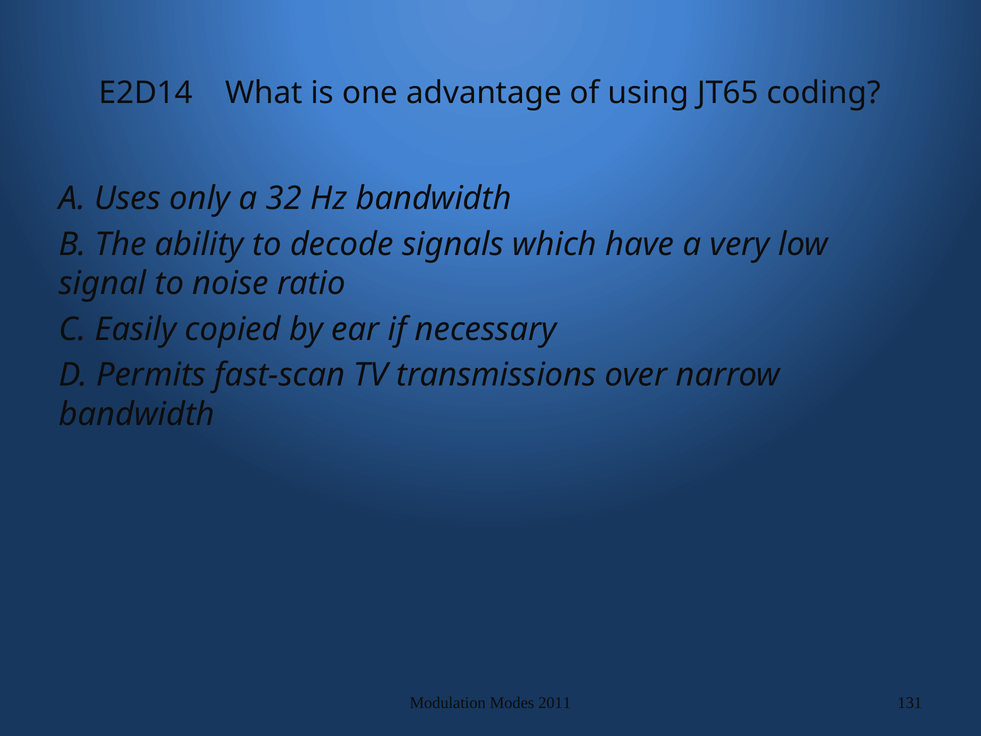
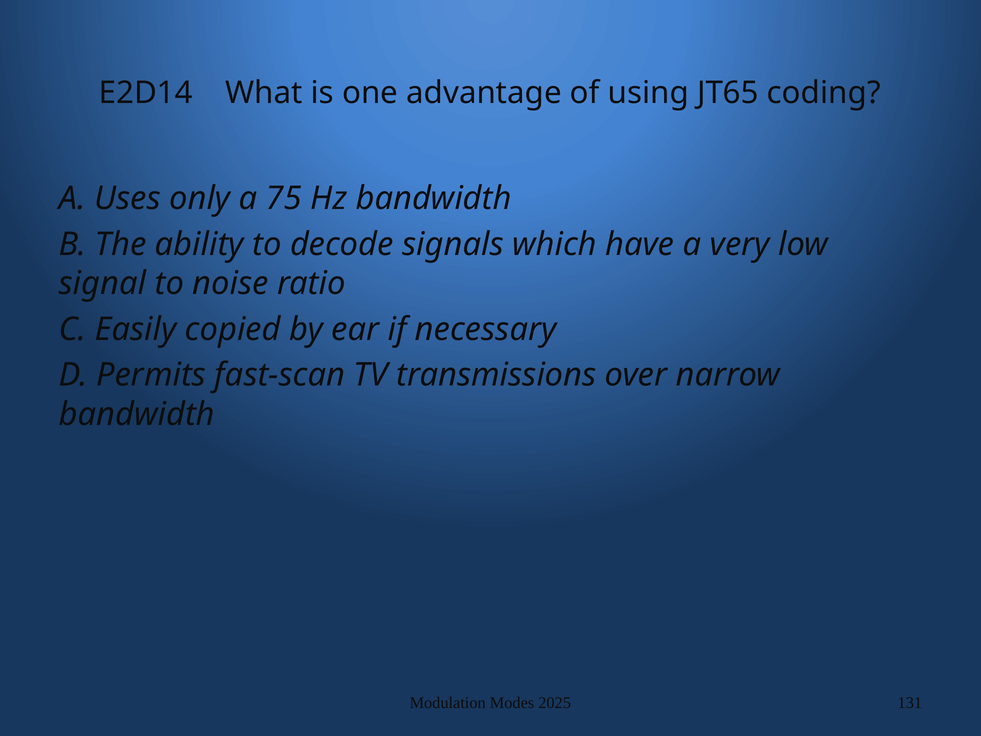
32: 32 -> 75 (284, 198)
2011: 2011 -> 2025 (555, 703)
